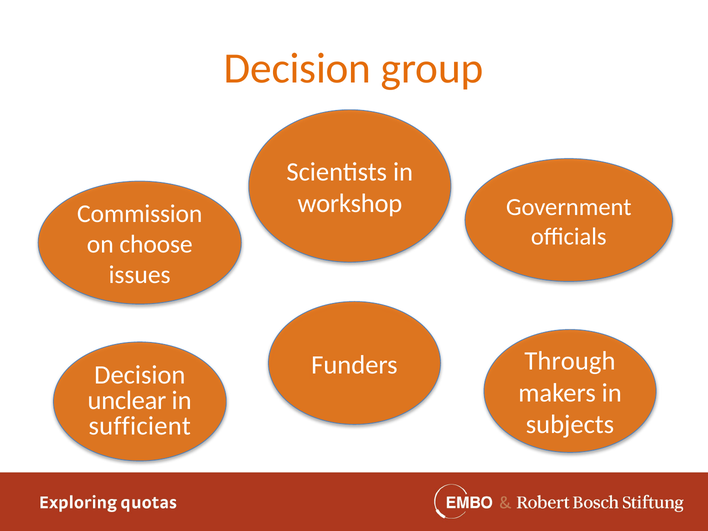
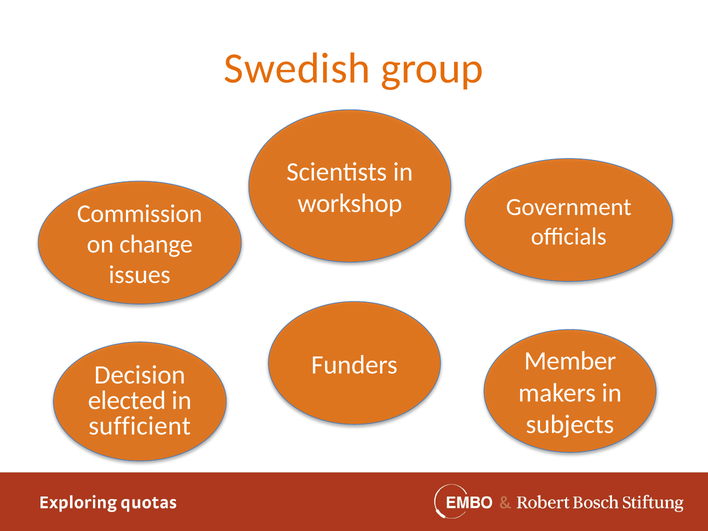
Decision: Decision -> Swedish (297, 69)
choose: choose -> change (156, 244)
Through: Through -> Member (570, 361)
unclear: unclear -> elected (127, 400)
